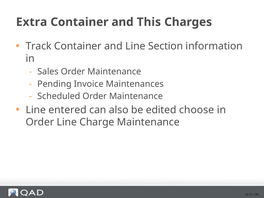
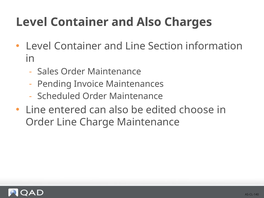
Extra: Extra -> Level (32, 22)
and This: This -> Also (149, 22)
Track: Track -> Level (39, 46)
